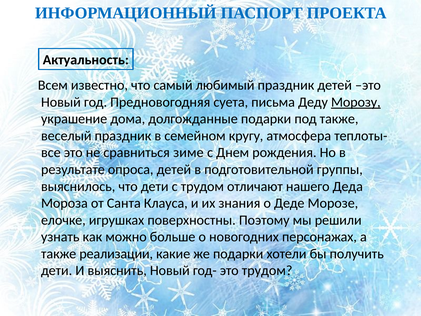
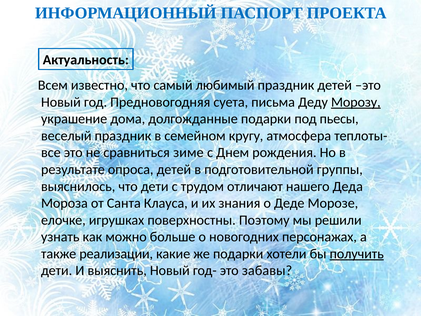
под также: также -> пьесы (339, 119)
получить underline: none -> present (357, 254)
это трудом: трудом -> забавы (267, 270)
